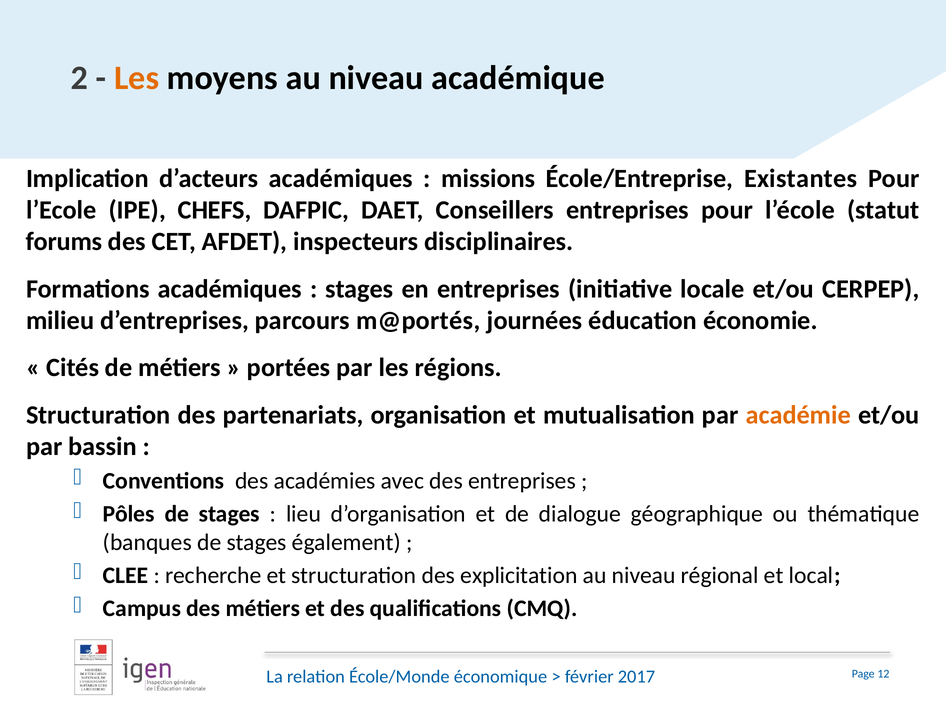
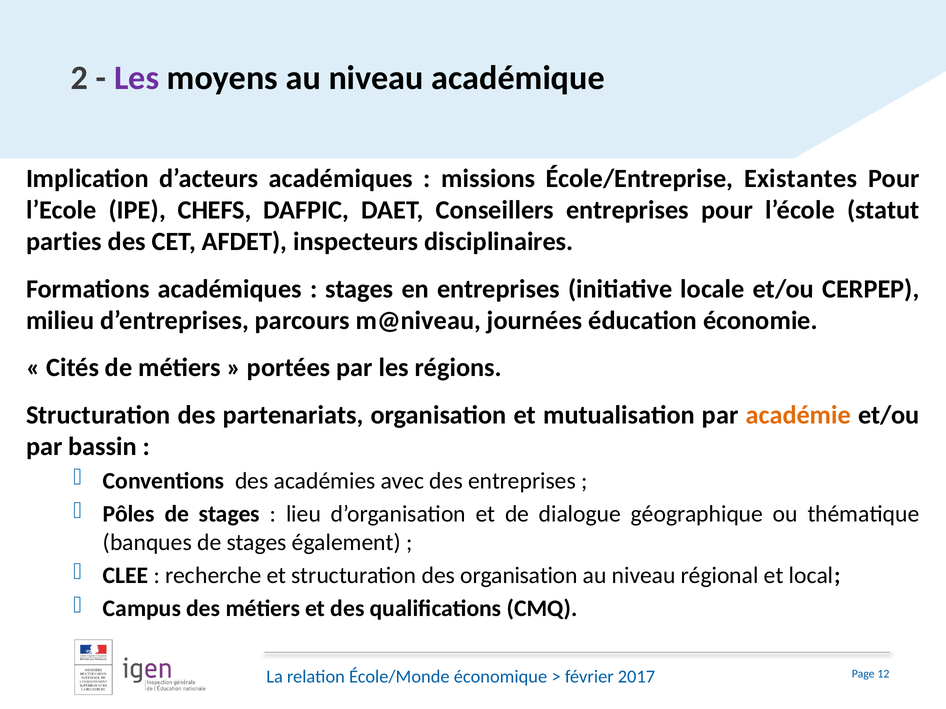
Les colour: orange -> purple (137, 78)
forums: forums -> parties (64, 242)
m@portés: m@portés -> m@niveau (418, 321)
des explicitation: explicitation -> organisation (519, 576)
